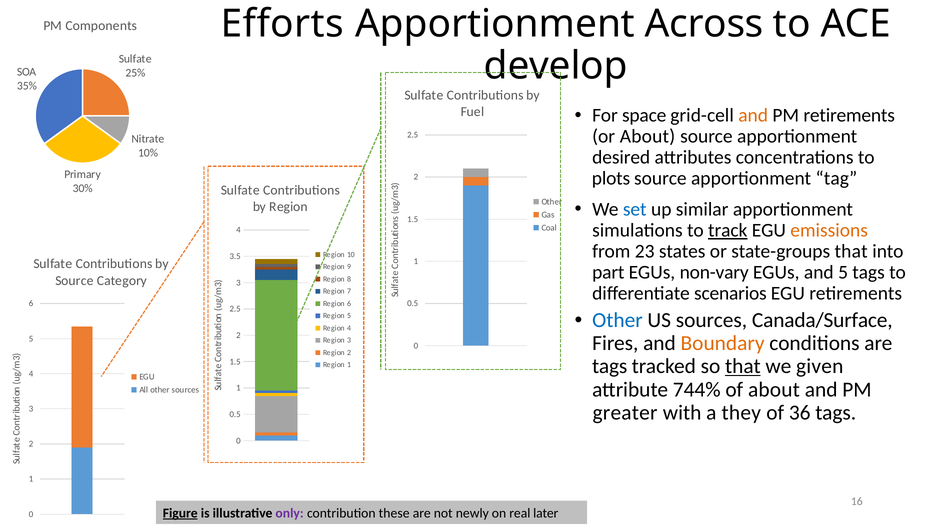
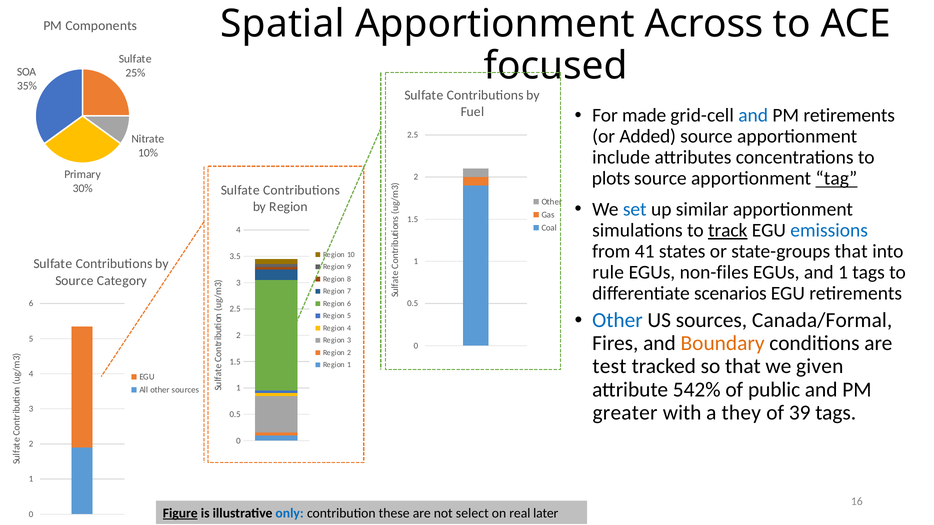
Efforts: Efforts -> Spatial (282, 24)
develop: develop -> focused (556, 66)
space: space -> made (644, 116)
and colour: orange -> blue (753, 116)
or About: About -> Added (648, 137)
desired: desired -> include (621, 158)
tag underline: none -> present (836, 179)
emissions colour: orange -> blue (829, 230)
23: 23 -> 41 (645, 252)
part: part -> rule (608, 273)
non-vary: non-vary -> non-files (714, 273)
and 5: 5 -> 1 (843, 273)
Canada/Surface: Canada/Surface -> Canada/Formal (822, 320)
tags: tags -> test (609, 367)
that underline: present -> none (743, 367)
744%: 744% -> 542% (697, 390)
of about: about -> public (774, 390)
36: 36 -> 39 (800, 413)
only colour: purple -> blue (290, 514)
newly: newly -> select (472, 514)
